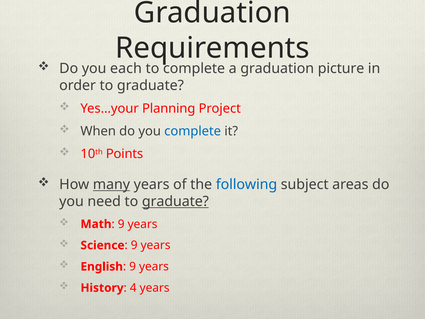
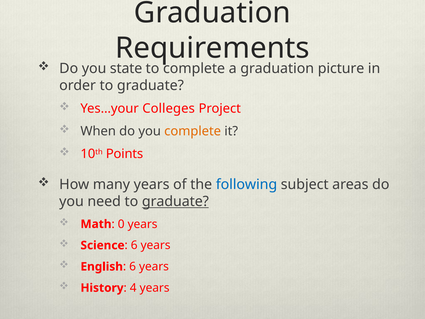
each: each -> state (126, 68)
Planning: Planning -> Colleges (169, 109)
complete colour: blue -> orange (193, 131)
many underline: present -> none (111, 184)
9: 9 -> 0 (121, 224)
9: 9 -> 6 (134, 245)
9: 9 -> 6 (133, 266)
